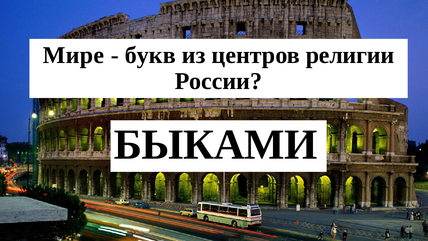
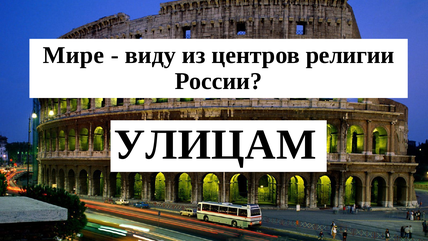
букв: букв -> виду (150, 55)
БЫКАМИ: БЫКАМИ -> УЛИЦАМ (215, 145)
